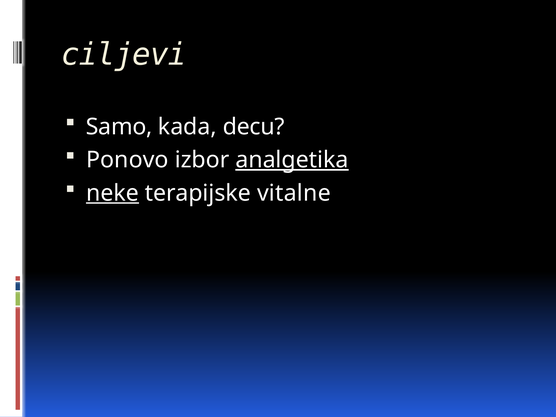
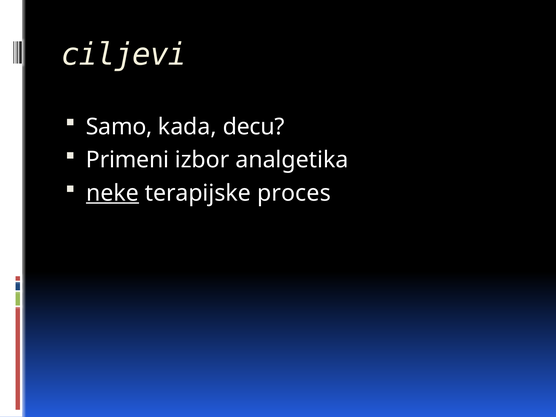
Ponovo: Ponovo -> Primeni (128, 160)
analgetika underline: present -> none (292, 160)
vitalne: vitalne -> proces (294, 193)
